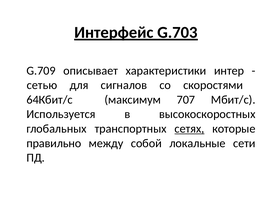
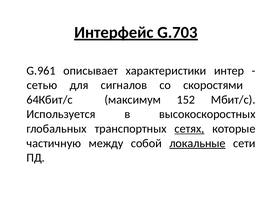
G.709: G.709 -> G.961 (41, 71)
707: 707 -> 152 (186, 100)
правильно: правильно -> частичную (54, 143)
локальные underline: none -> present (197, 143)
